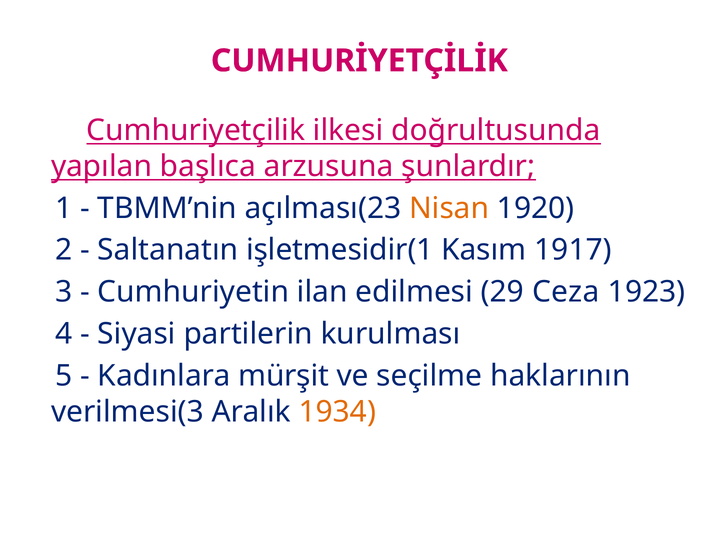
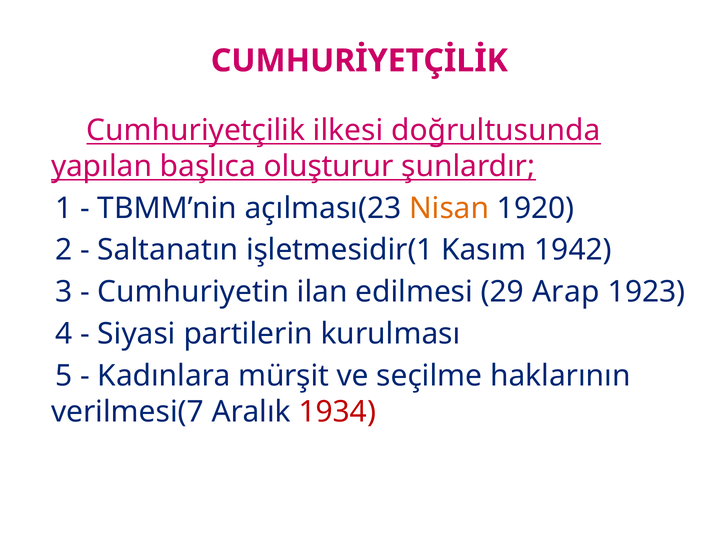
arzusuna: arzusuna -> oluşturur (329, 166)
1917: 1917 -> 1942 (573, 250)
Ceza: Ceza -> Arap (566, 292)
verilmesi(3: verilmesi(3 -> verilmesi(7 (127, 412)
1934 colour: orange -> red (337, 412)
